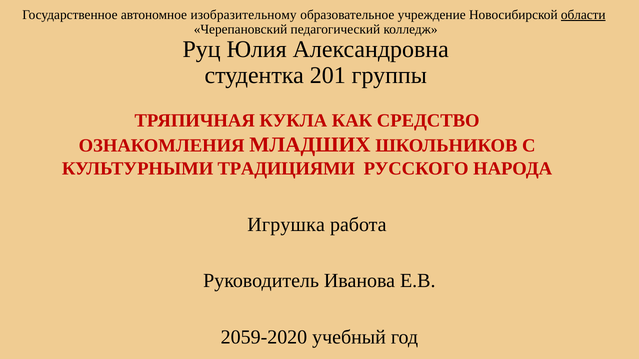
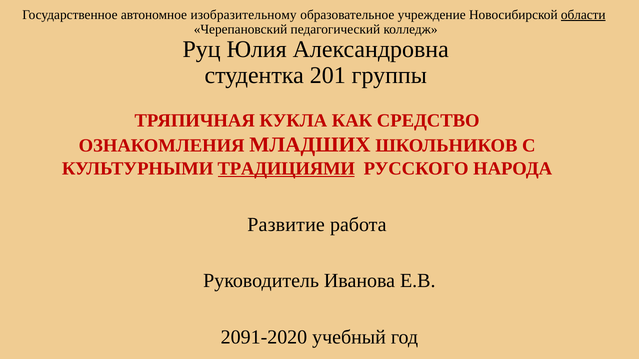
ТРАДИЦИЯМИ underline: none -> present (286, 169)
Игрушка: Игрушка -> Развитие (286, 225)
2059-2020: 2059-2020 -> 2091-2020 (264, 338)
